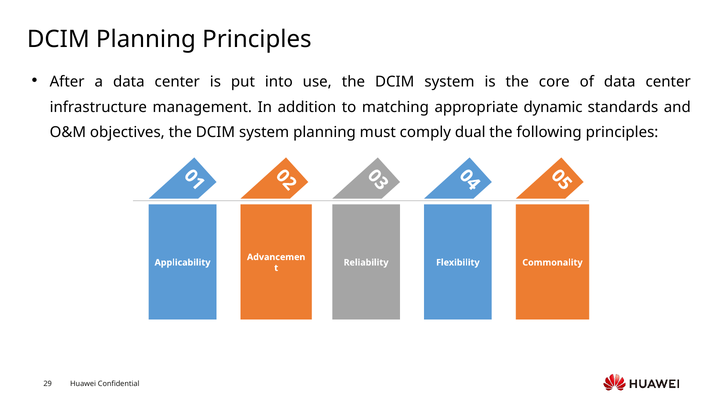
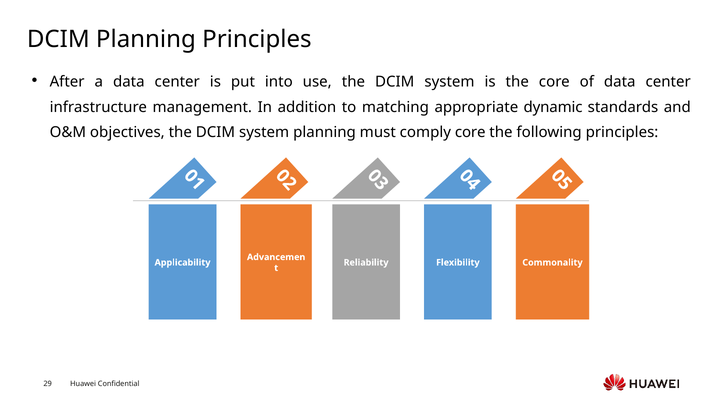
comply dual: dual -> core (470, 133)
